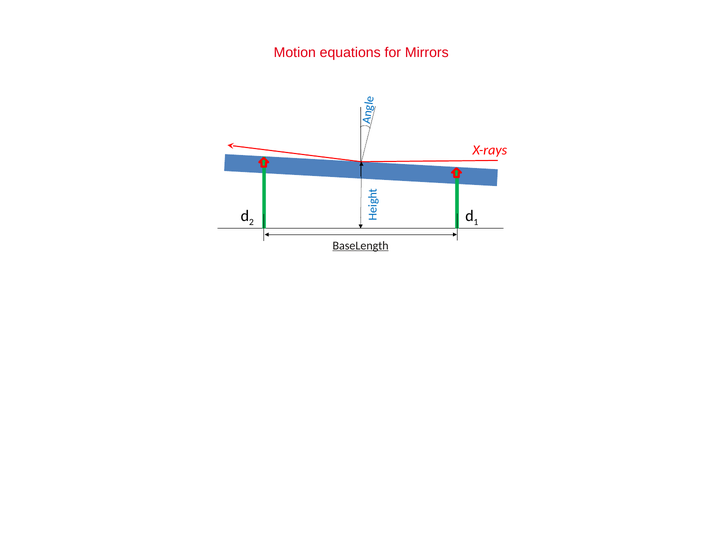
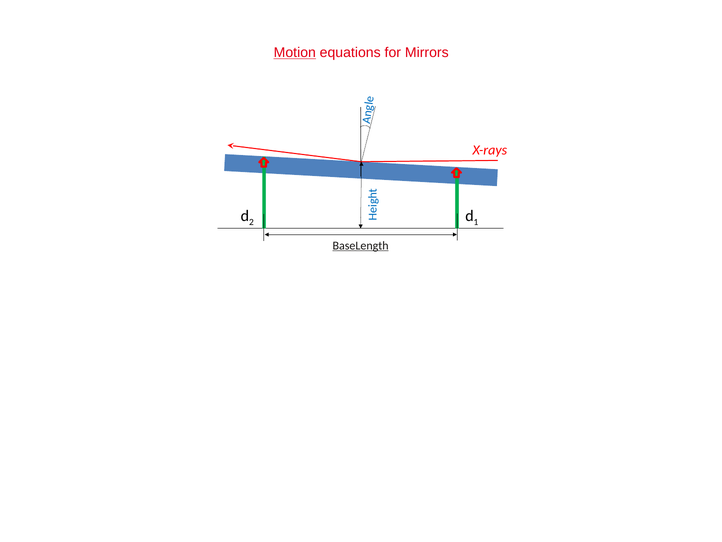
Motion underline: none -> present (295, 53)
